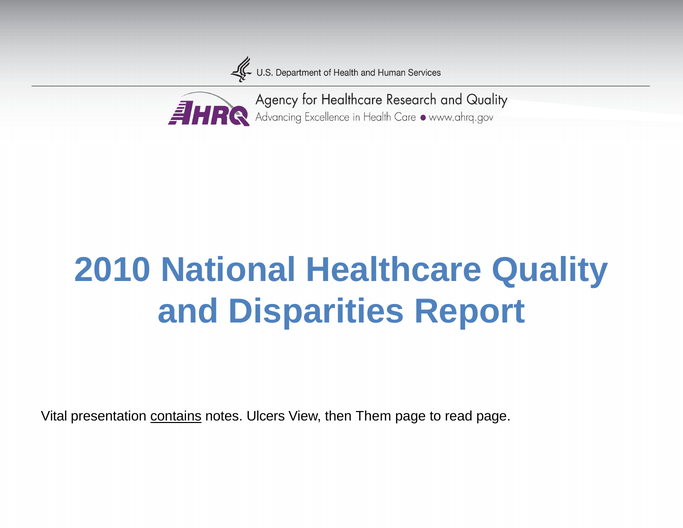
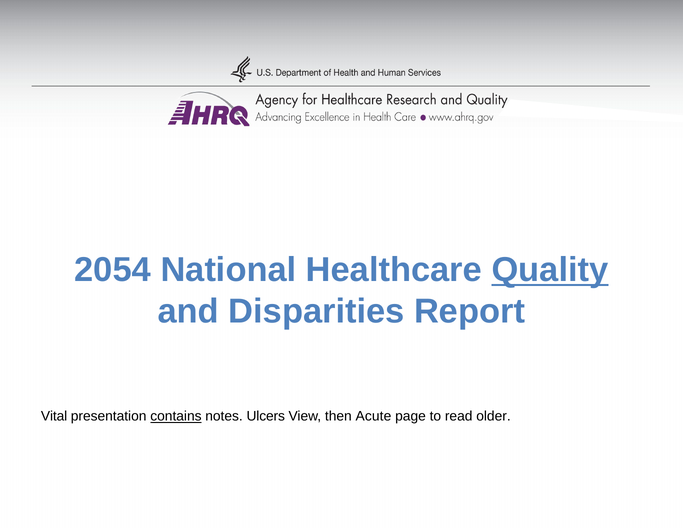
2010: 2010 -> 2054 (113, 270)
Quality underline: none -> present (550, 270)
Them: Them -> Acute (373, 416)
read page: page -> older (493, 416)
